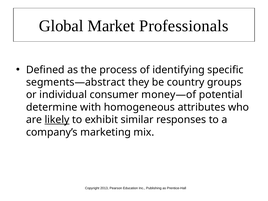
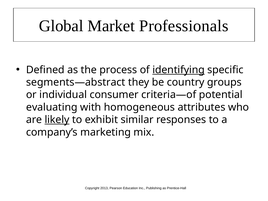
identifying underline: none -> present (179, 70)
money—of: money—of -> criteria—of (169, 95)
determine: determine -> evaluating (52, 107)
